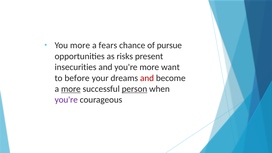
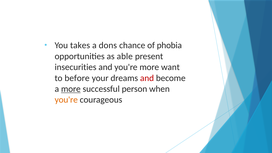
You more: more -> takes (80, 45)
fears: fears -> dons (108, 45)
pursue: pursue -> phobia (169, 45)
risks: risks -> able (125, 56)
person underline: present -> none (134, 89)
you're colour: purple -> orange (66, 100)
